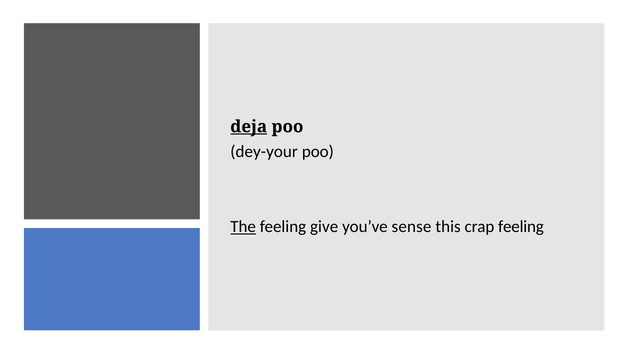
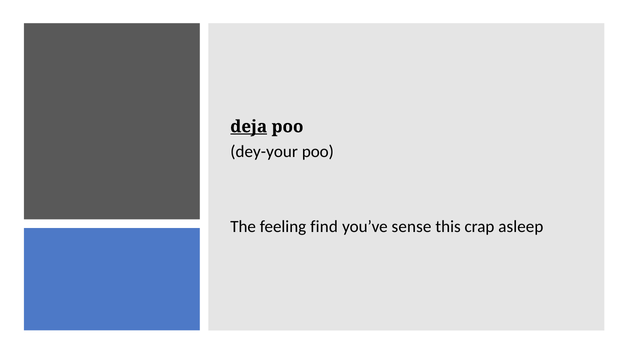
The underline: present -> none (243, 226)
give: give -> find (324, 226)
crap feeling: feeling -> asleep (521, 226)
